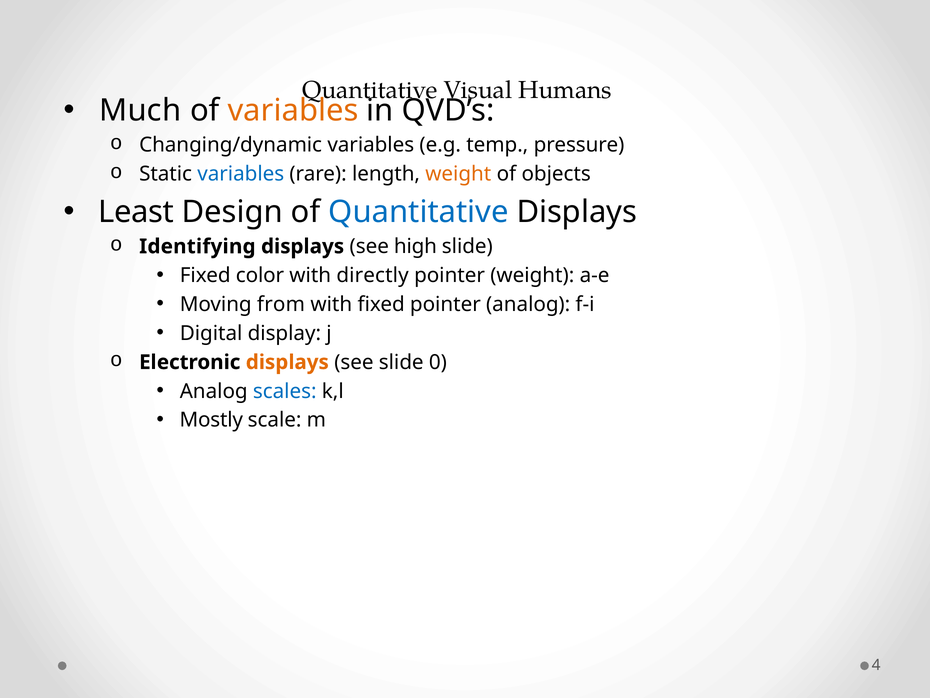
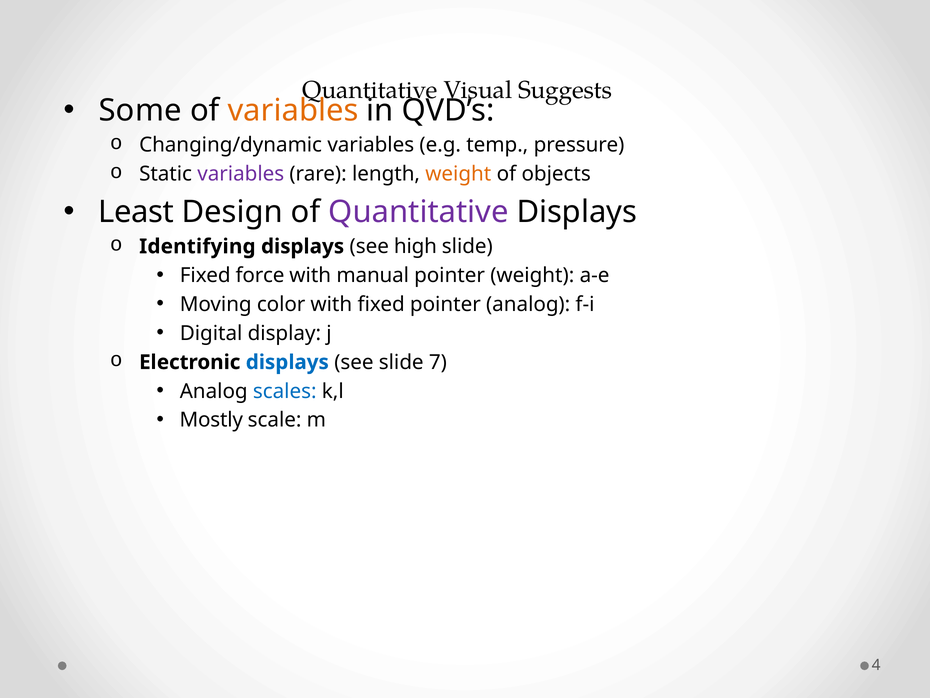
Humans: Humans -> Suggests (565, 90)
Much: Much -> Some (140, 111)
variables colour: blue -> purple (241, 174)
Quantitative colour: blue -> purple (418, 212)
color: color -> force (260, 275)
directly: directly -> manual (373, 275)
from: from -> color (281, 304)
displays colour: orange -> blue (287, 362)
0: 0 -> 7 (438, 362)
